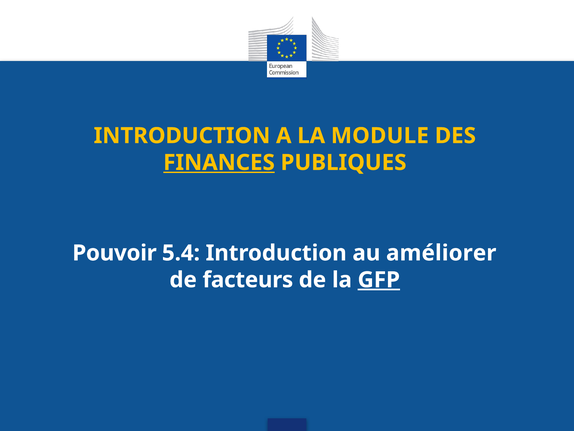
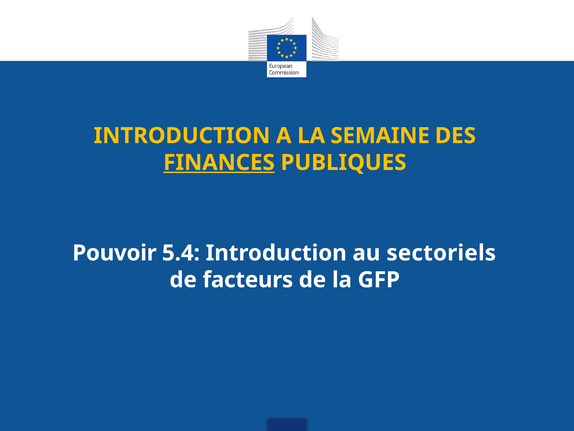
MODULE: MODULE -> SEMAINE (380, 136)
améliorer: améliorer -> sectoriels (441, 253)
GFP underline: present -> none (379, 280)
